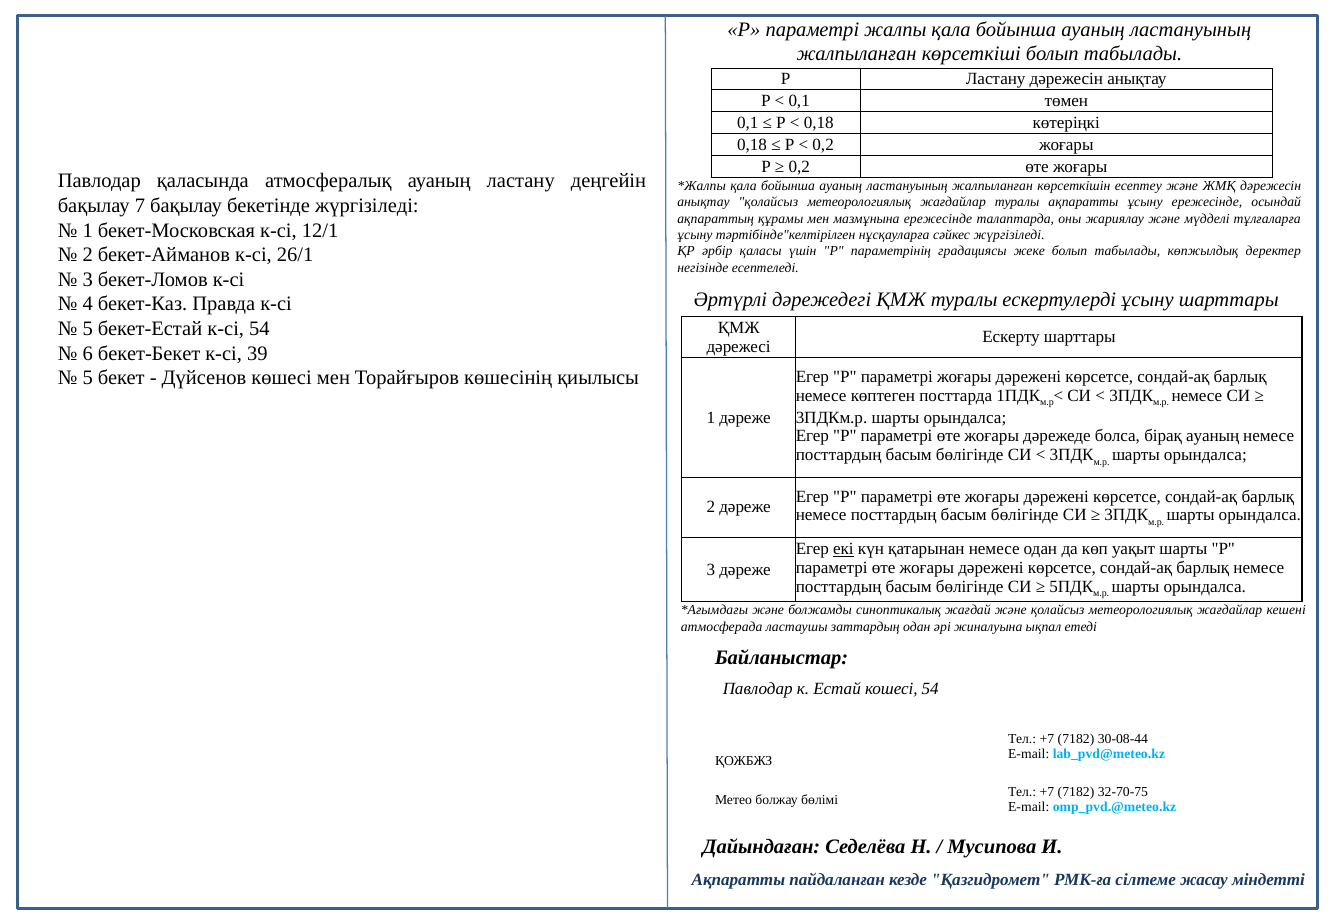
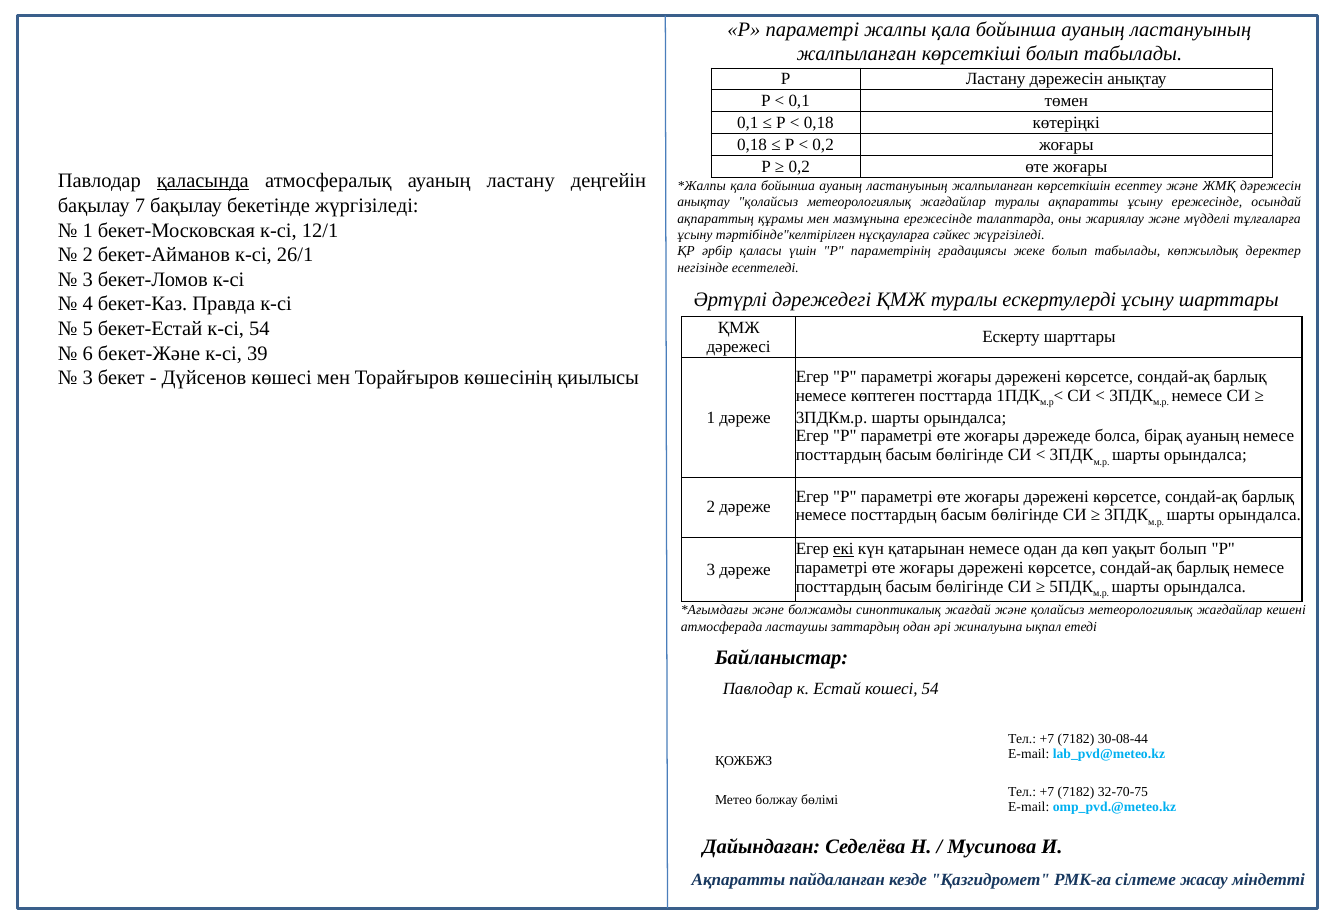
қаласында underline: none -> present (203, 181)
бекет-Бекет: бекет-Бекет -> бекет-Және (149, 354)
5: 5 -> 3 (88, 378)
уақыт шарты: шарты -> болып (1183, 549)
